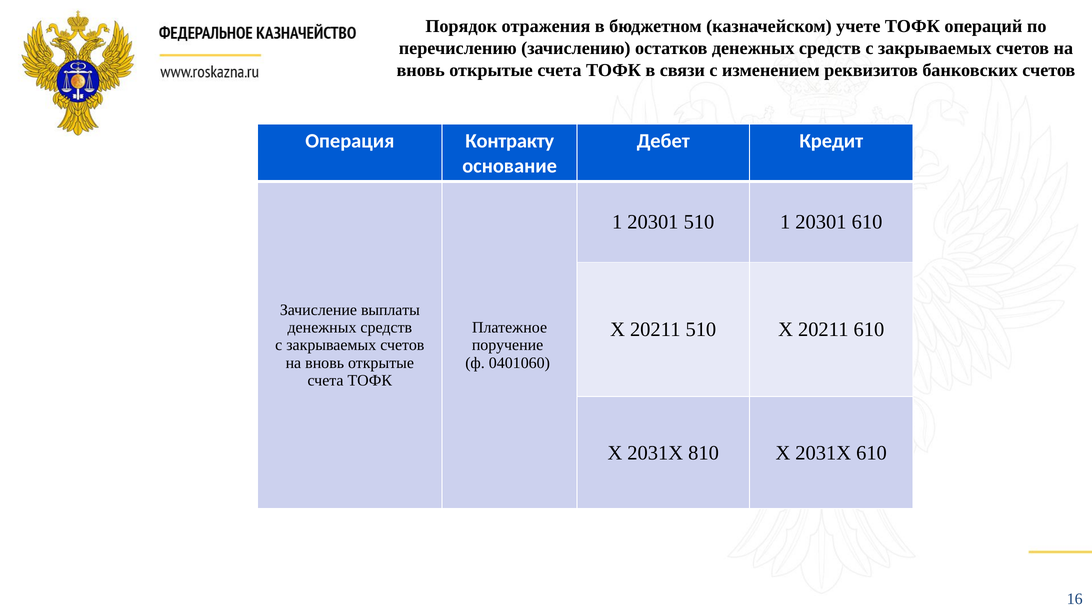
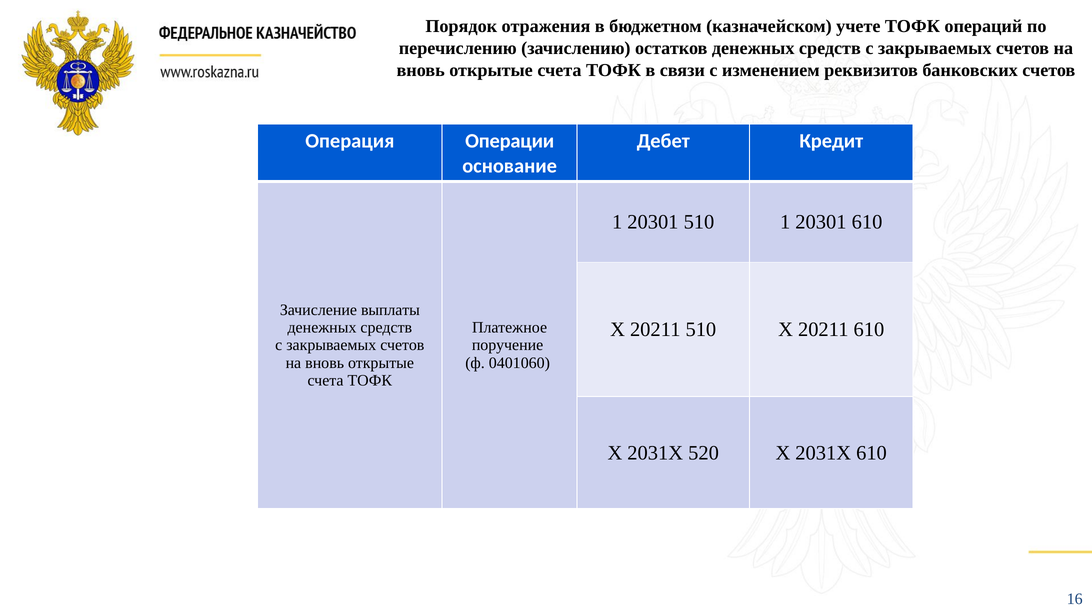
Контракту: Контракту -> Операции (510, 141)
810: 810 -> 520 (704, 453)
